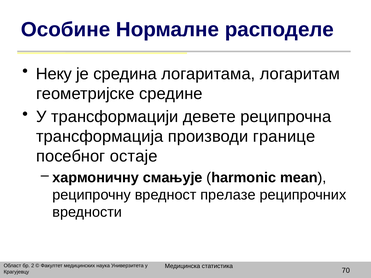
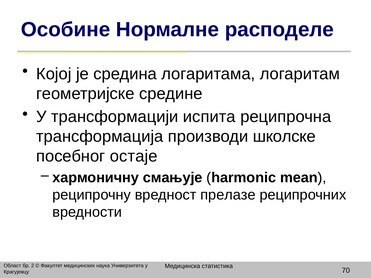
Неку: Неку -> Којој (54, 74)
девете: девете -> испита (209, 117)
границе: границе -> школске (284, 137)
